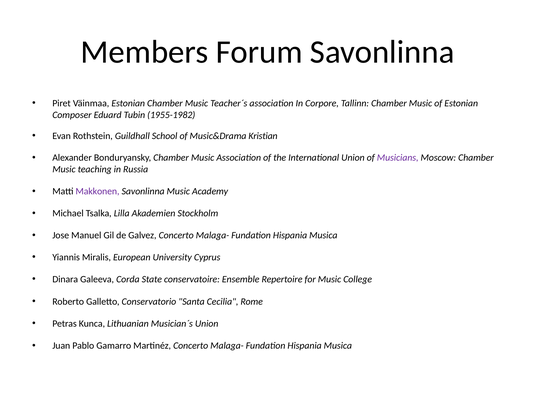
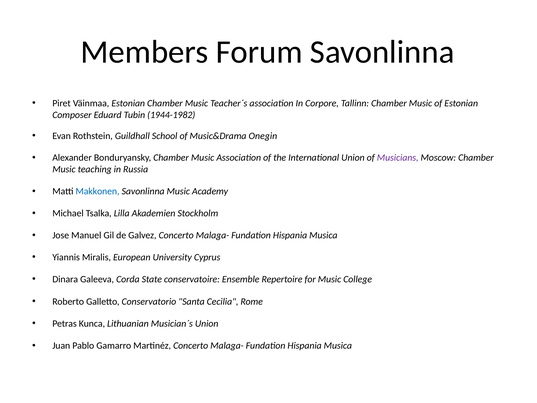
1955-1982: 1955-1982 -> 1944-1982 (171, 115)
Kristian: Kristian -> Onegin (263, 136)
Makkonen colour: purple -> blue (97, 191)
